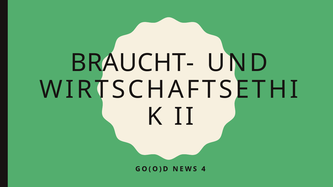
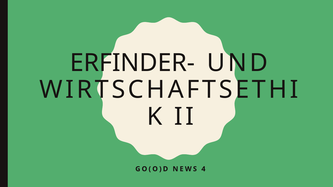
BRAUCHT-: BRAUCHT- -> ERFINDER- (132, 63)
